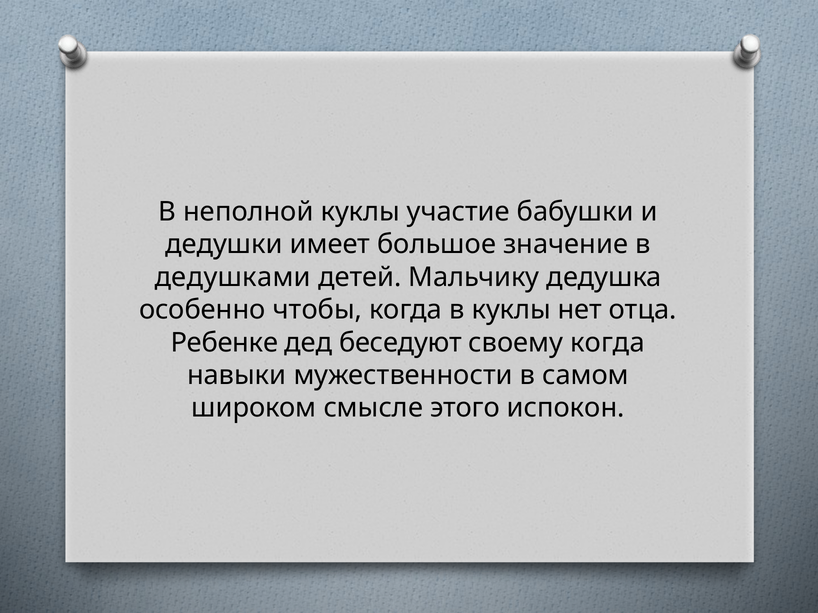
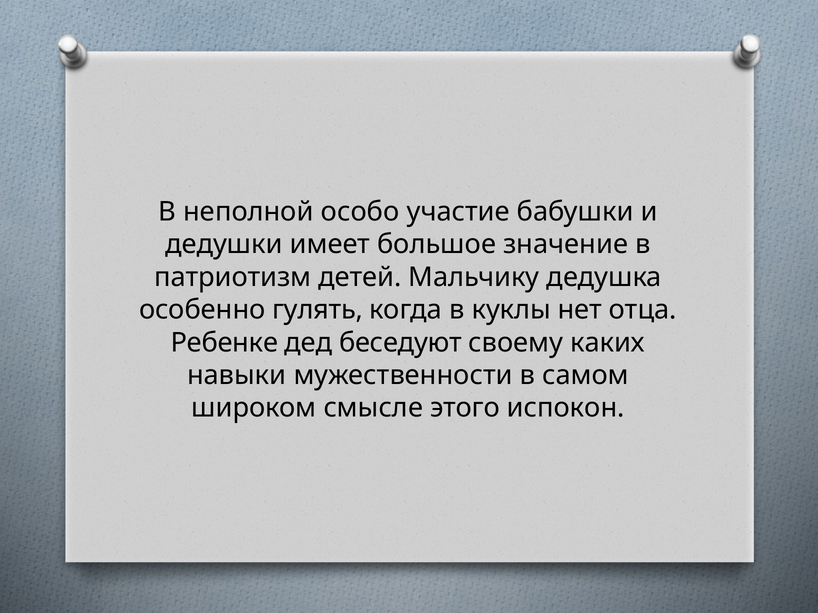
неполной куклы: куклы -> особо (360, 212)
дедушками: дедушками -> патриотизм (233, 277)
чтобы: чтобы -> гулять (318, 310)
своему когда: когда -> каких (608, 343)
